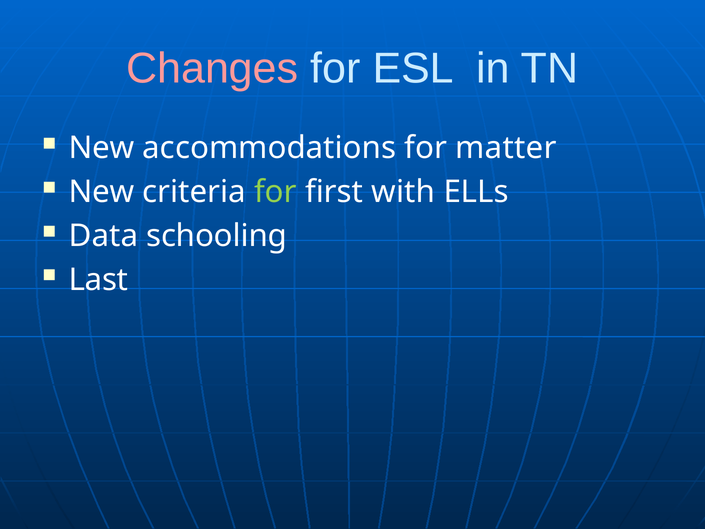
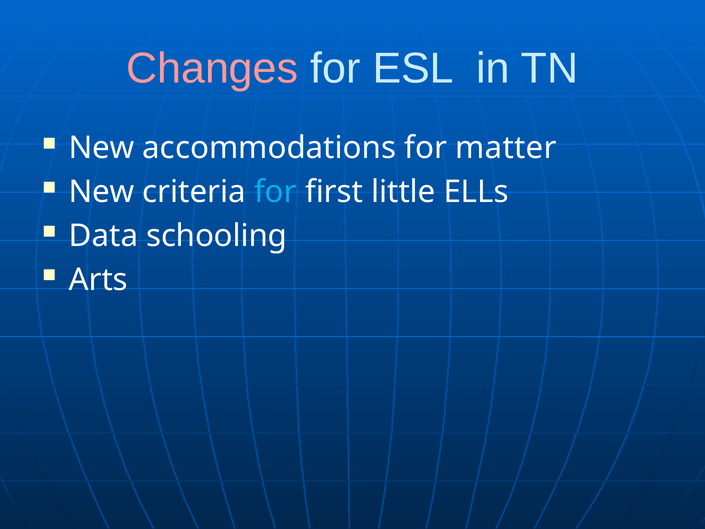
for colour: light green -> light blue (276, 192)
with: with -> little (403, 192)
Last: Last -> Arts (98, 280)
